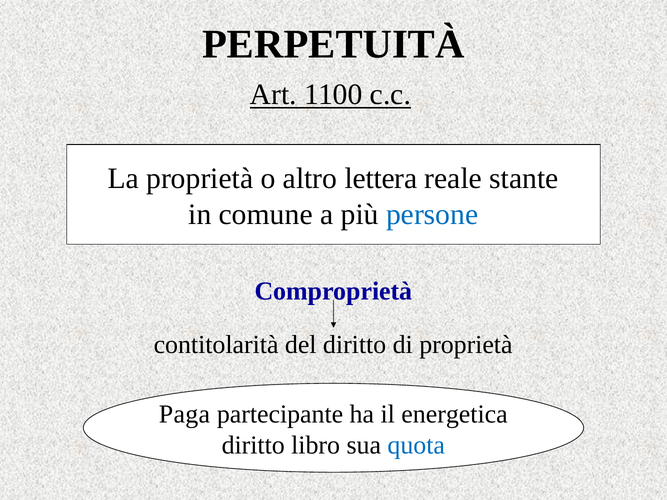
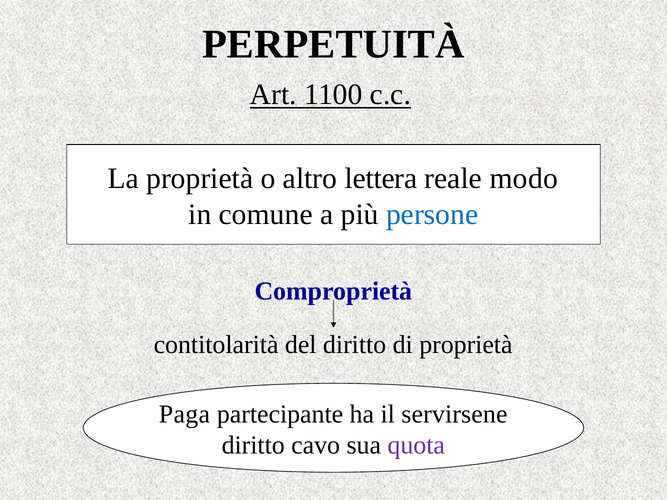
stante: stante -> modo (524, 179)
energetica: energetica -> servirsene (454, 414)
libro: libro -> cavo (316, 445)
quota colour: blue -> purple (416, 445)
